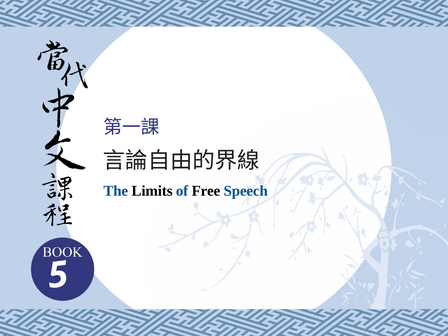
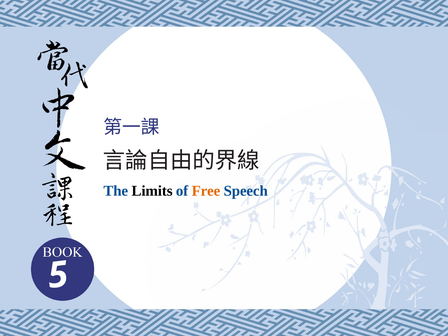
Free colour: black -> orange (206, 191)
